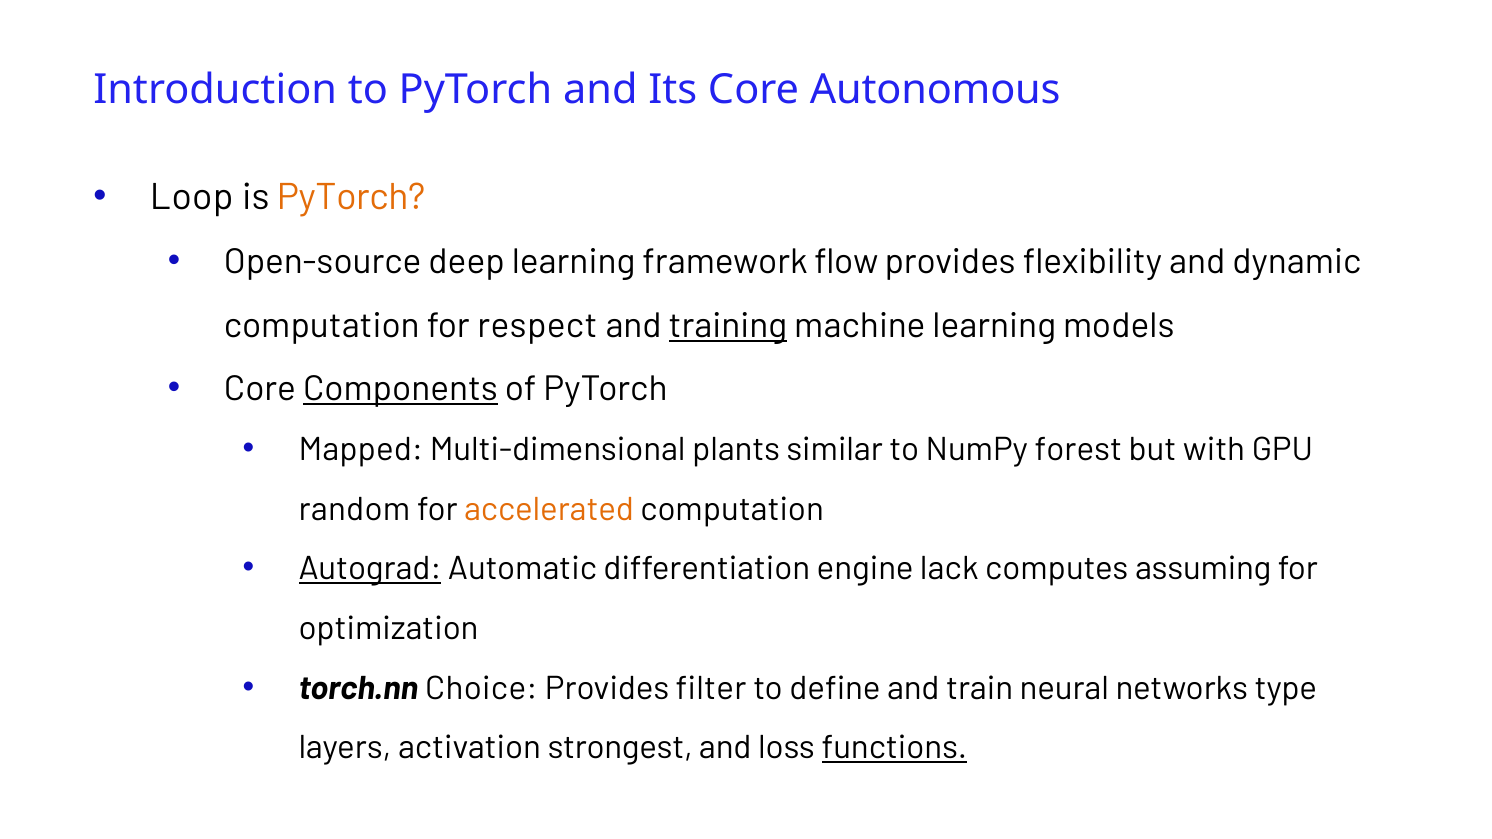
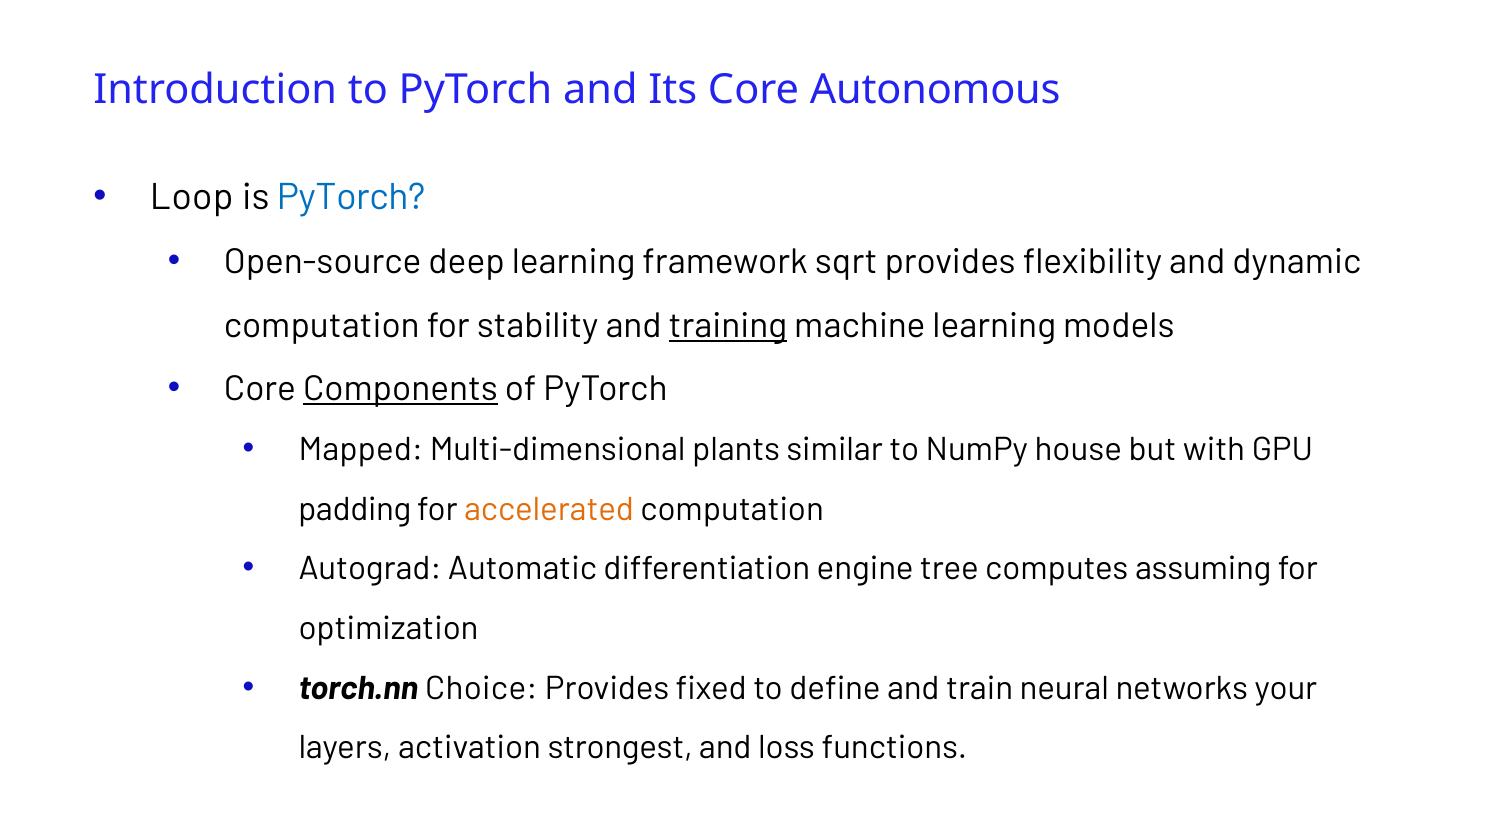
PyTorch colour: orange -> blue (351, 198)
flow: flow -> sqrt (846, 262)
respect: respect -> stability (538, 326)
forest: forest -> house (1078, 450)
random: random -> padding (355, 509)
Autograd underline: present -> none (370, 569)
lack: lack -> tree (949, 569)
filter: filter -> fixed (711, 688)
type: type -> your (1286, 688)
functions underline: present -> none (894, 748)
